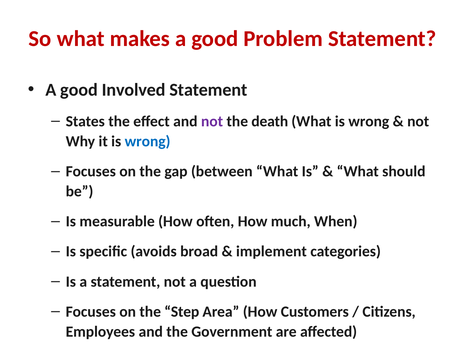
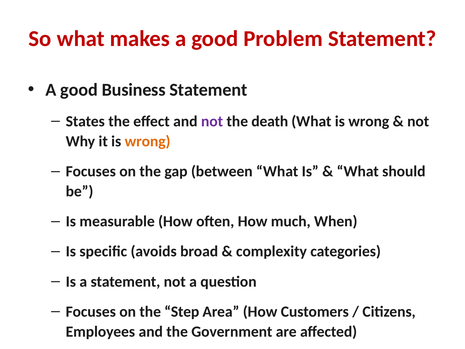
Involved: Involved -> Business (134, 90)
wrong colour: blue -> orange (148, 141)
implement: implement -> complexity (271, 251)
